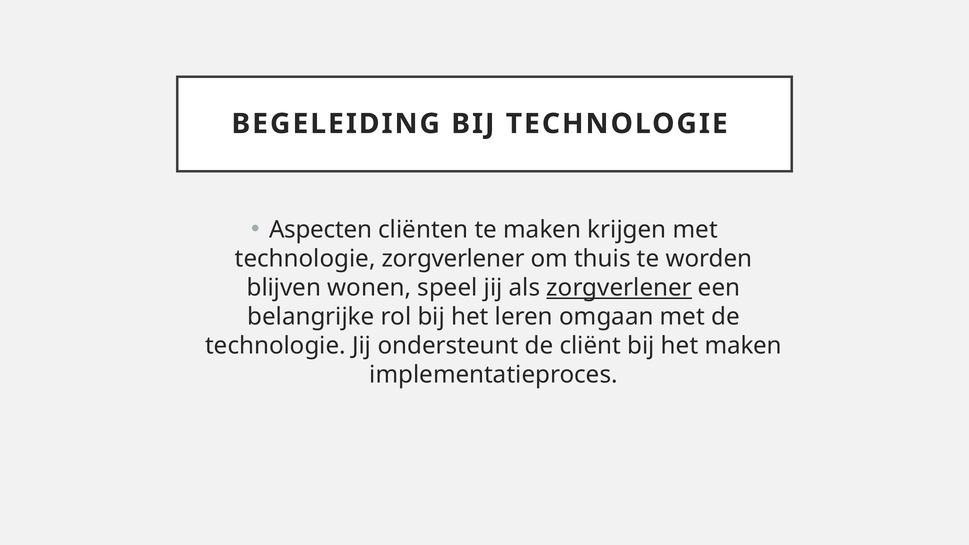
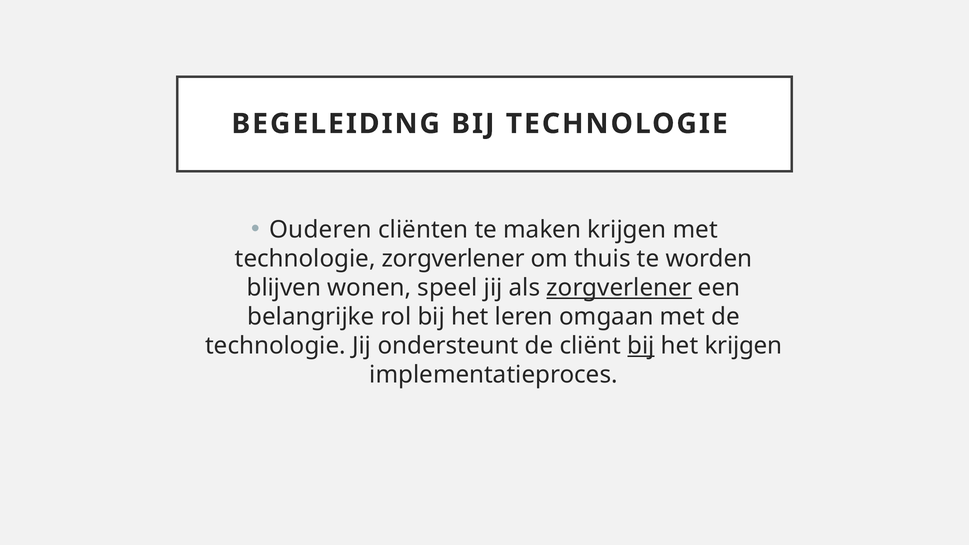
Aspecten: Aspecten -> Ouderen (320, 230)
bij underline: none -> present (641, 346)
het maken: maken -> krijgen (743, 346)
